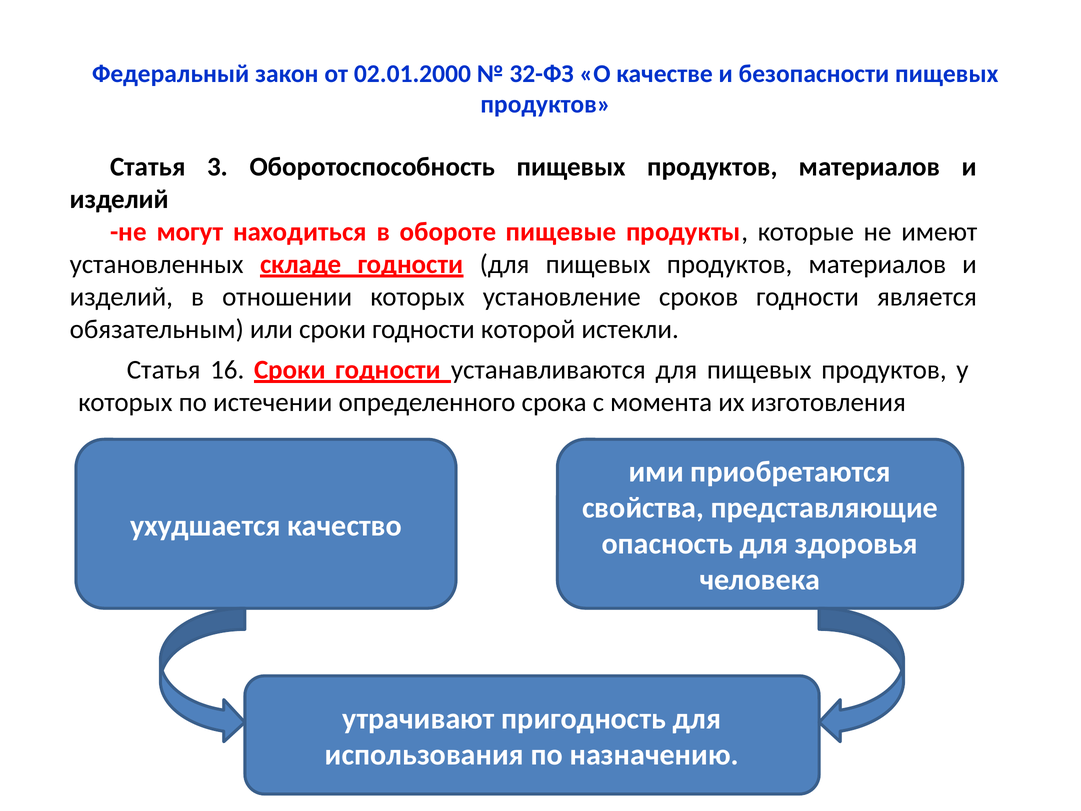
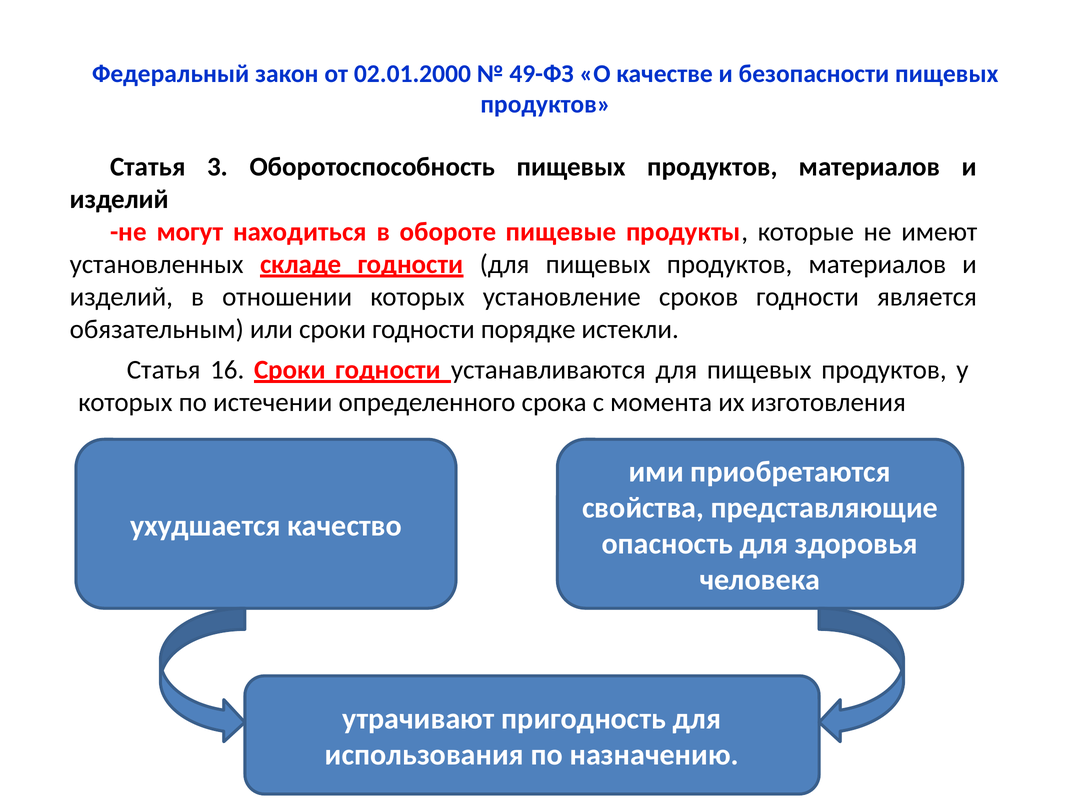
32-ФЗ: 32-ФЗ -> 49-ФЗ (542, 74)
которой: которой -> порядке (528, 329)
